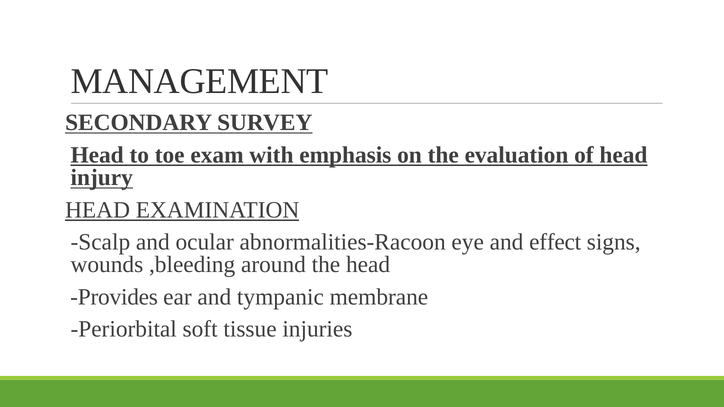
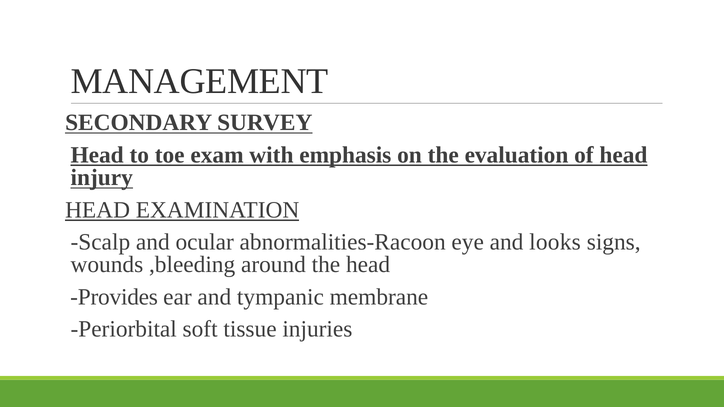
effect: effect -> looks (555, 242)
